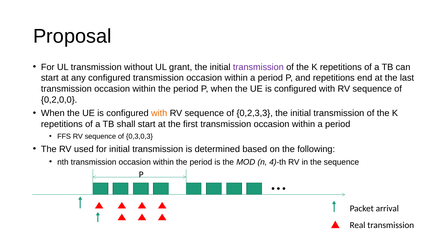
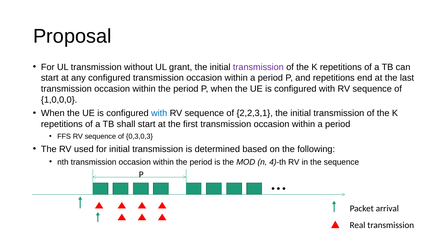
0,2,0,0: 0,2,0,0 -> 1,0,0,0 (59, 100)
with colour: orange -> blue (159, 113)
0,2,3,3: 0,2,3,3 -> 2,2,3,1 (255, 113)
